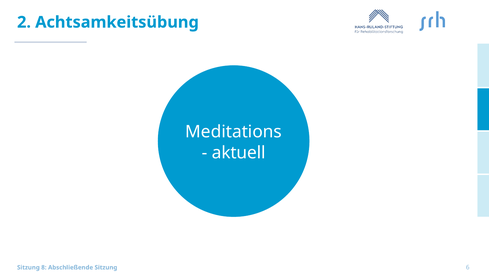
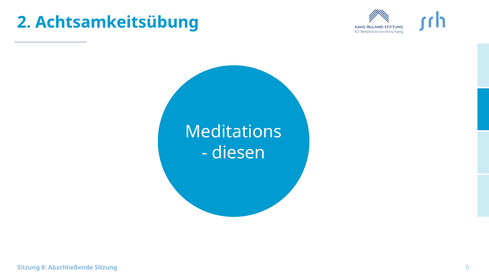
aktuell: aktuell -> diesen (239, 153)
